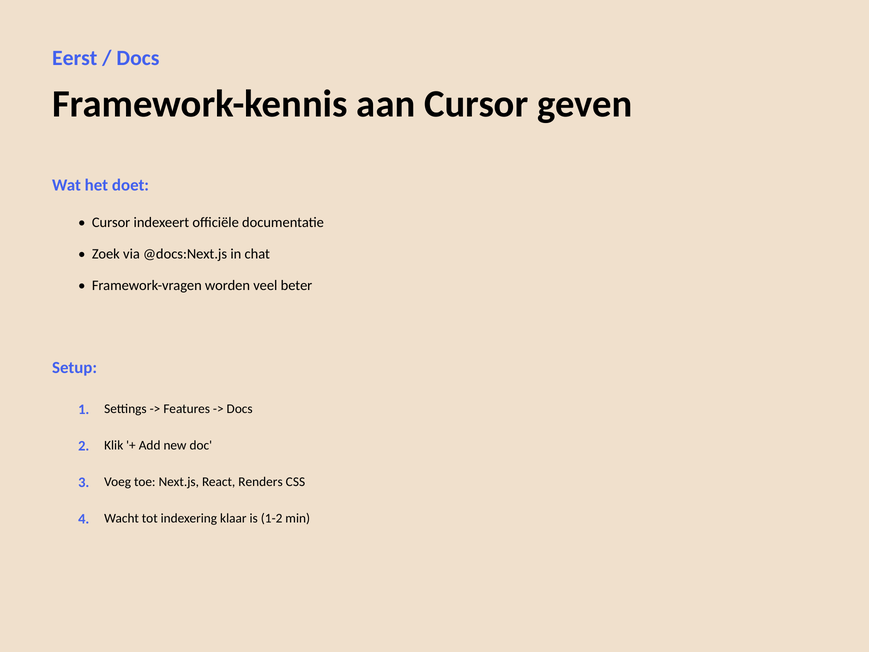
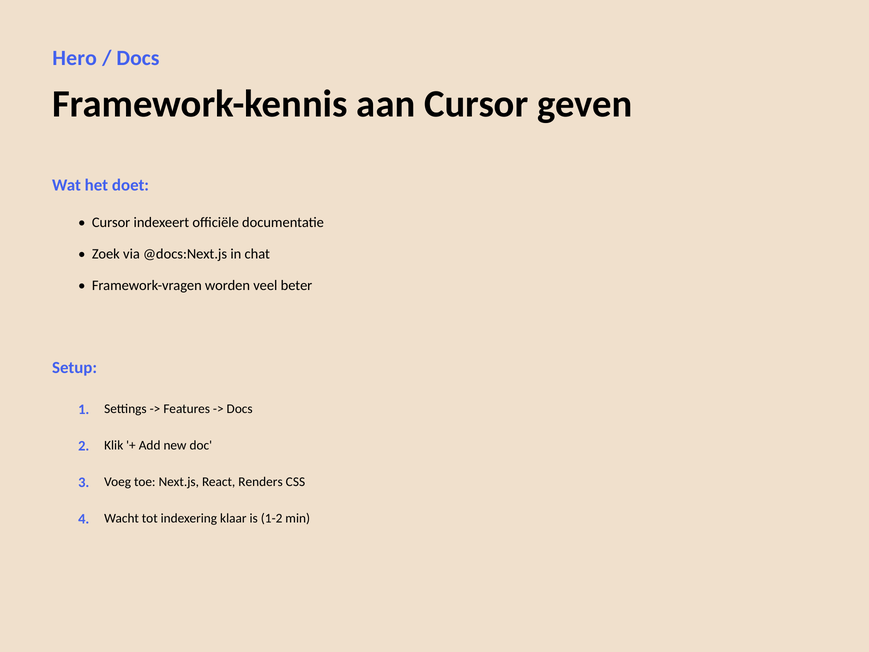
Eerst: Eerst -> Hero (75, 58)
